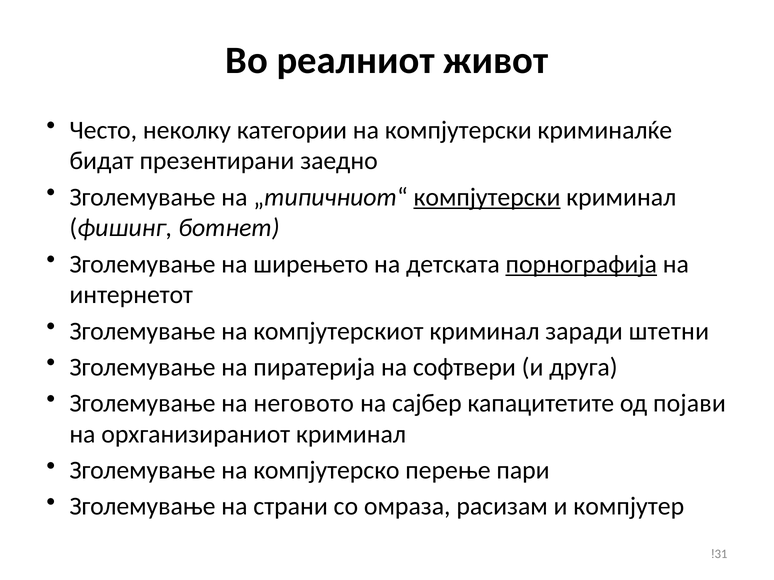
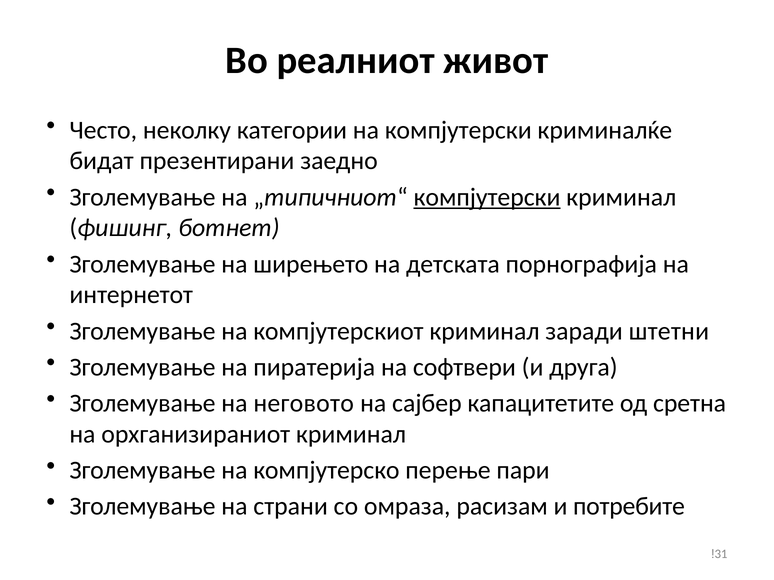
порнографија underline: present -> none (581, 264)
појави: појави -> сретна (690, 404)
компјутер: компјутер -> потребите (629, 507)
